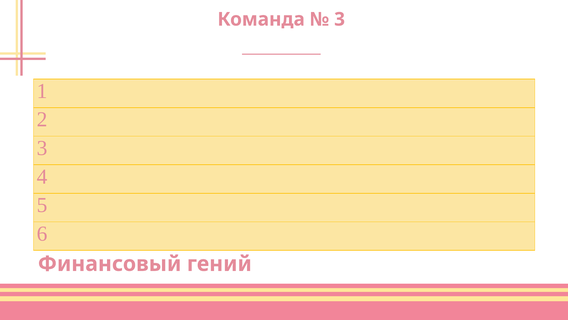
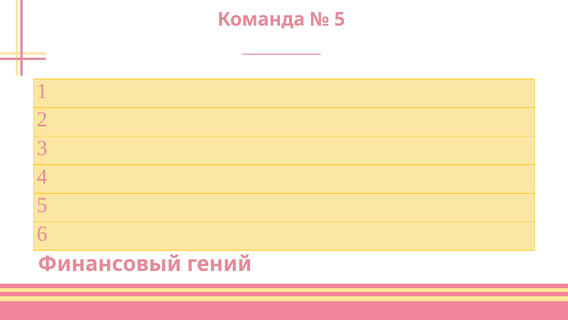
3: 3 -> 5 (340, 19)
